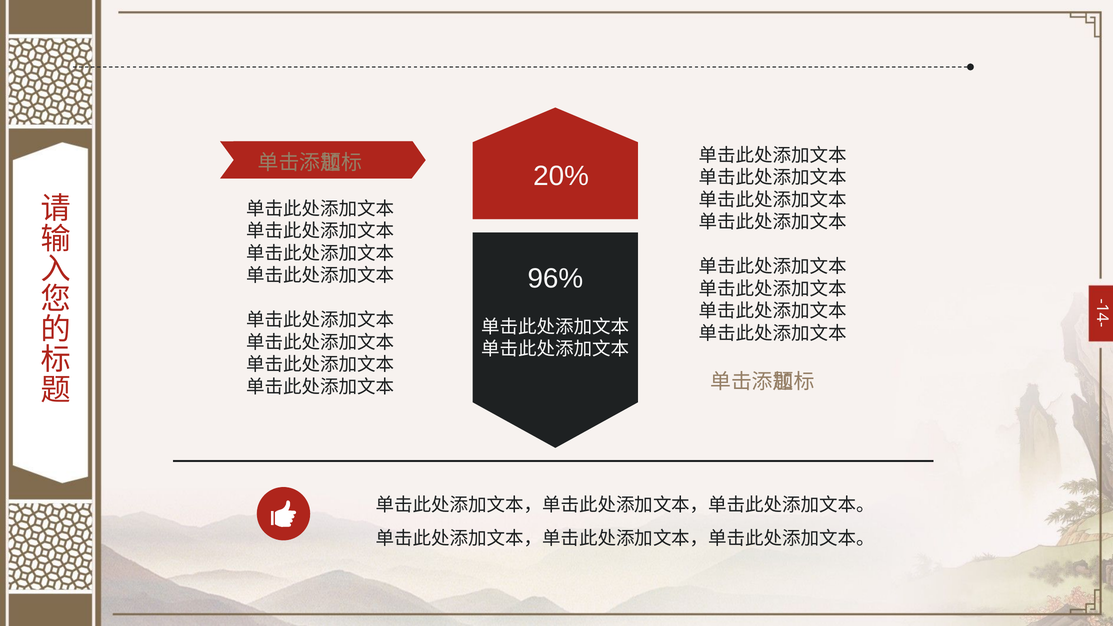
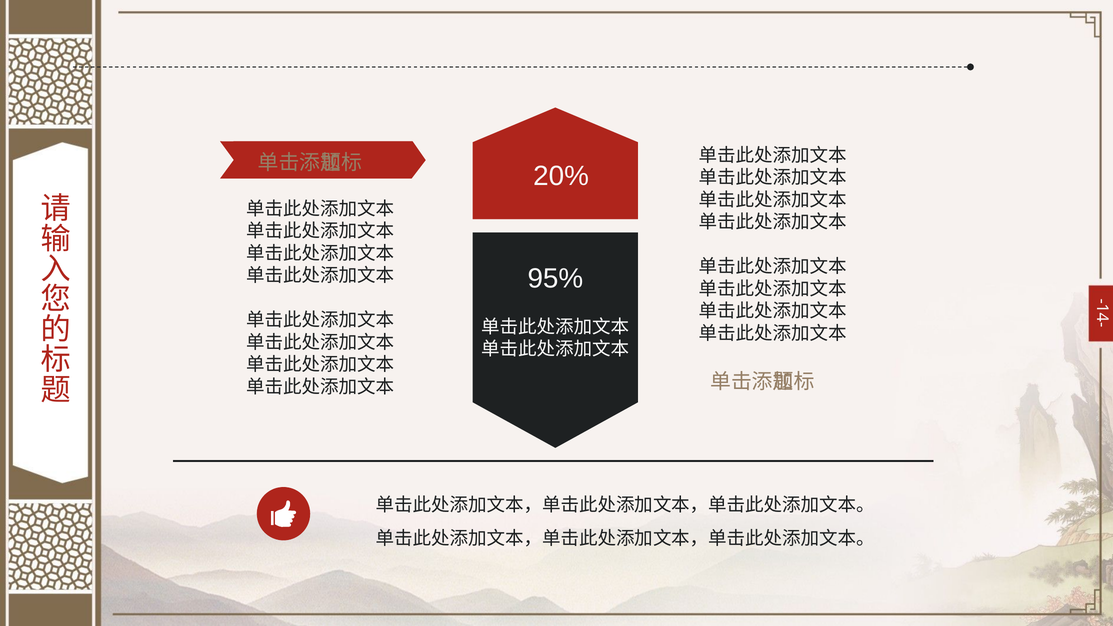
96%: 96% -> 95% (555, 279)
